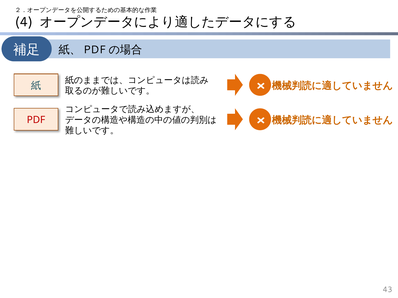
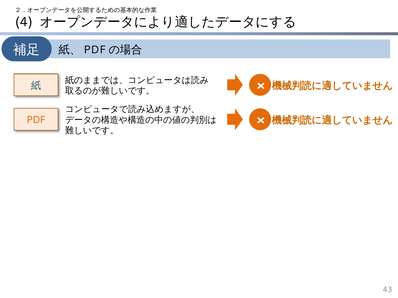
PDF colour: red -> orange (36, 120)
